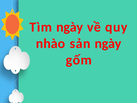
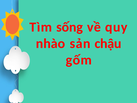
Tìm ngày: ngày -> sống (70, 27)
sản ngày: ngày -> chậu (108, 43)
